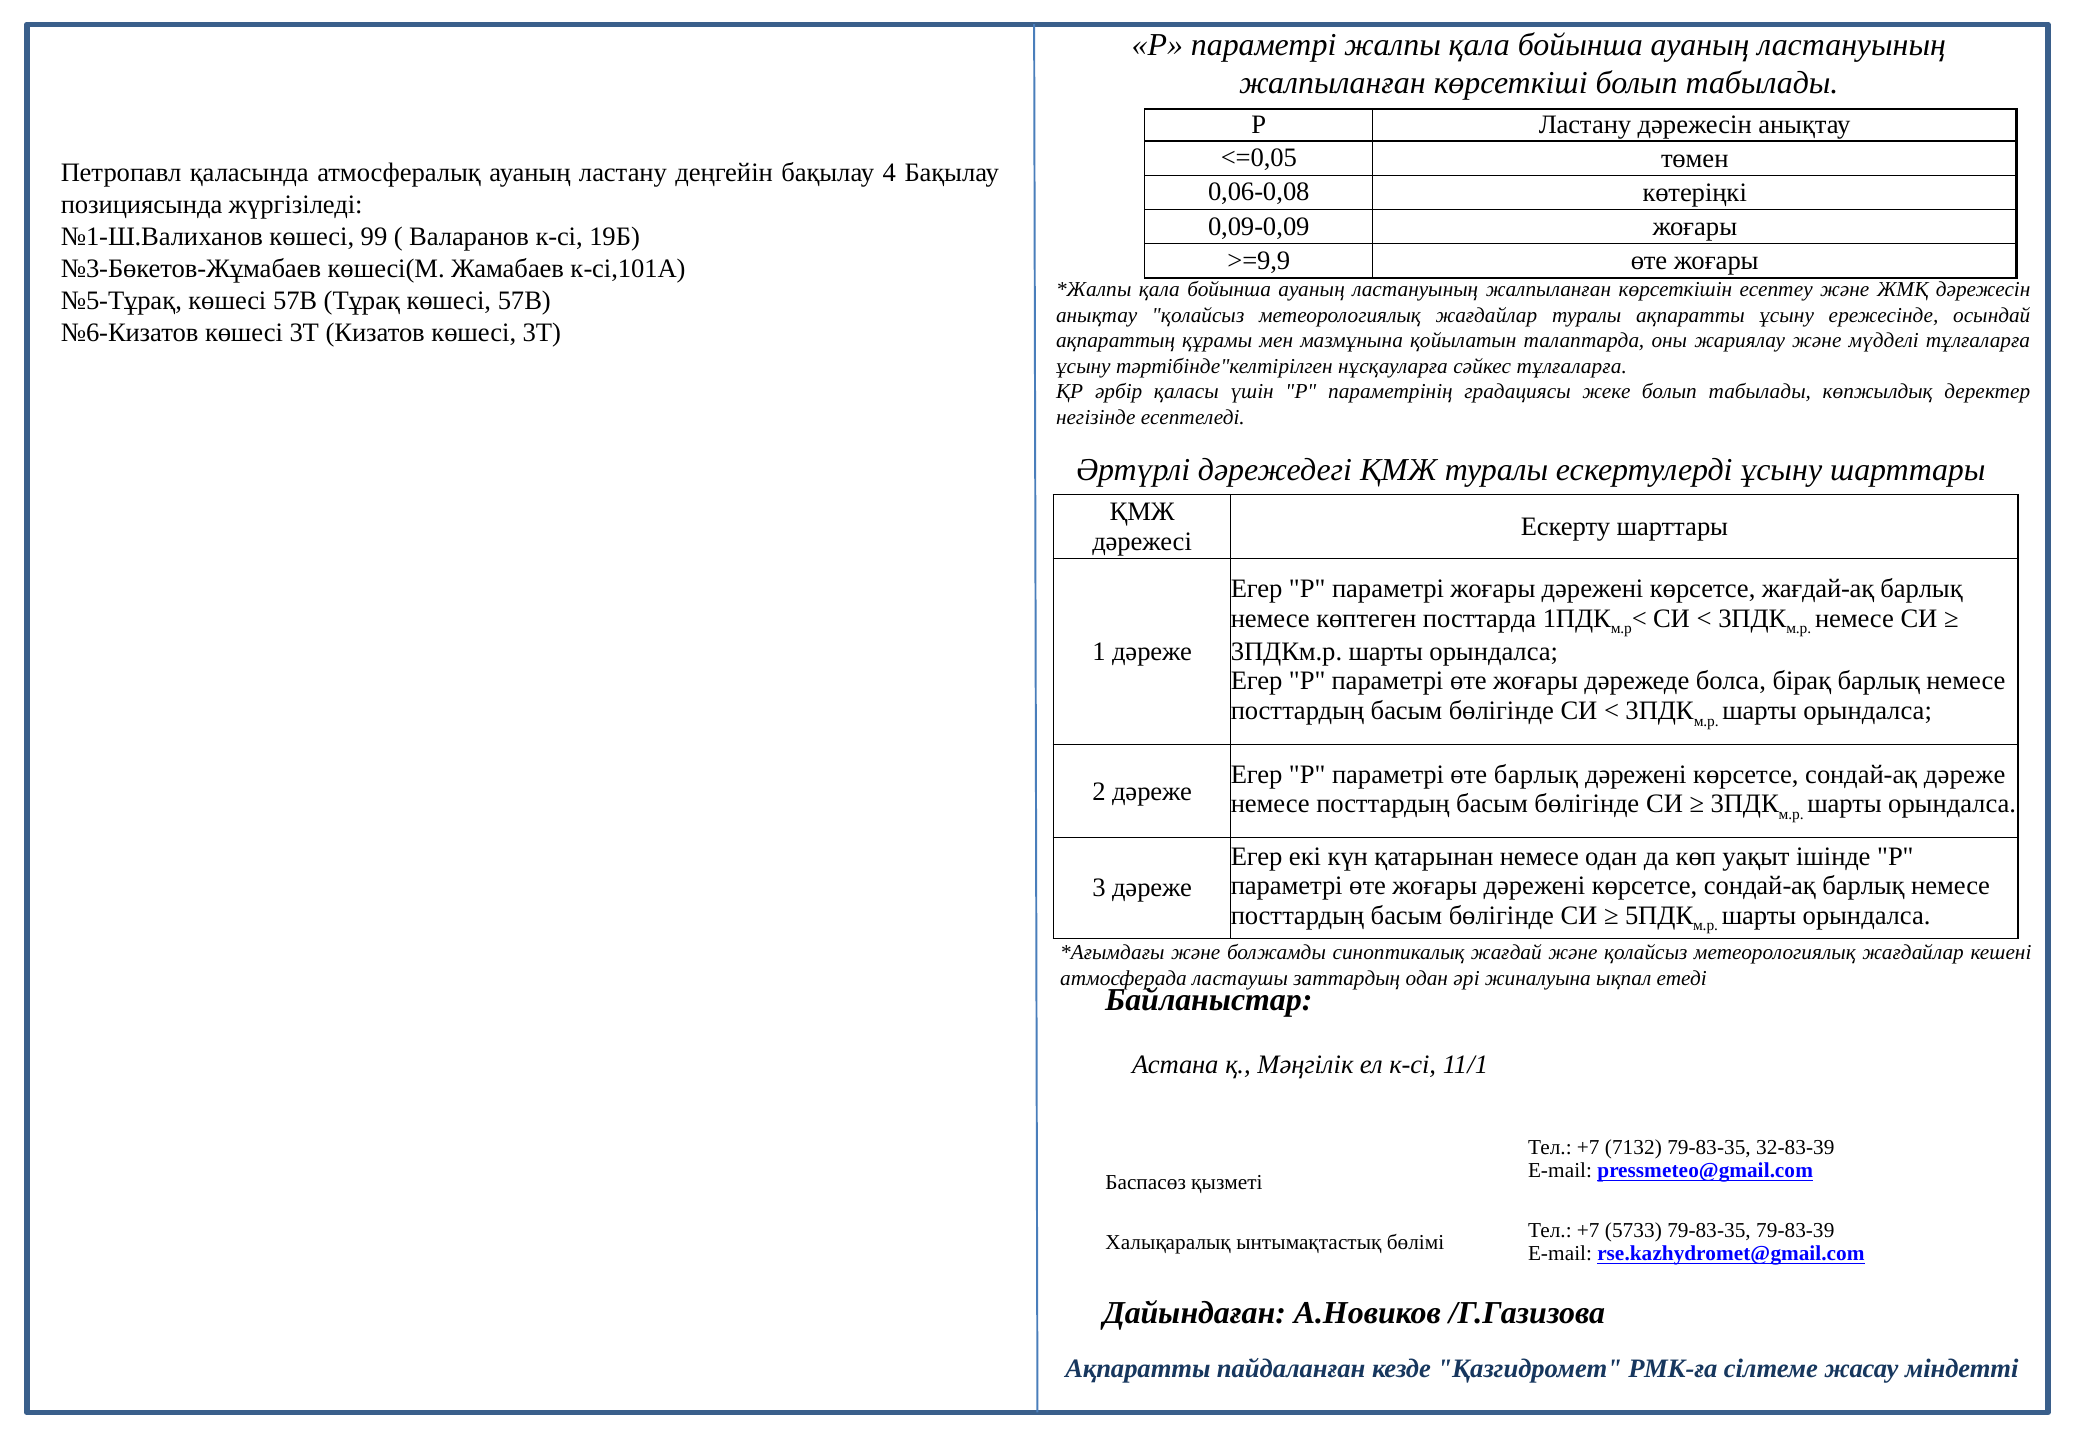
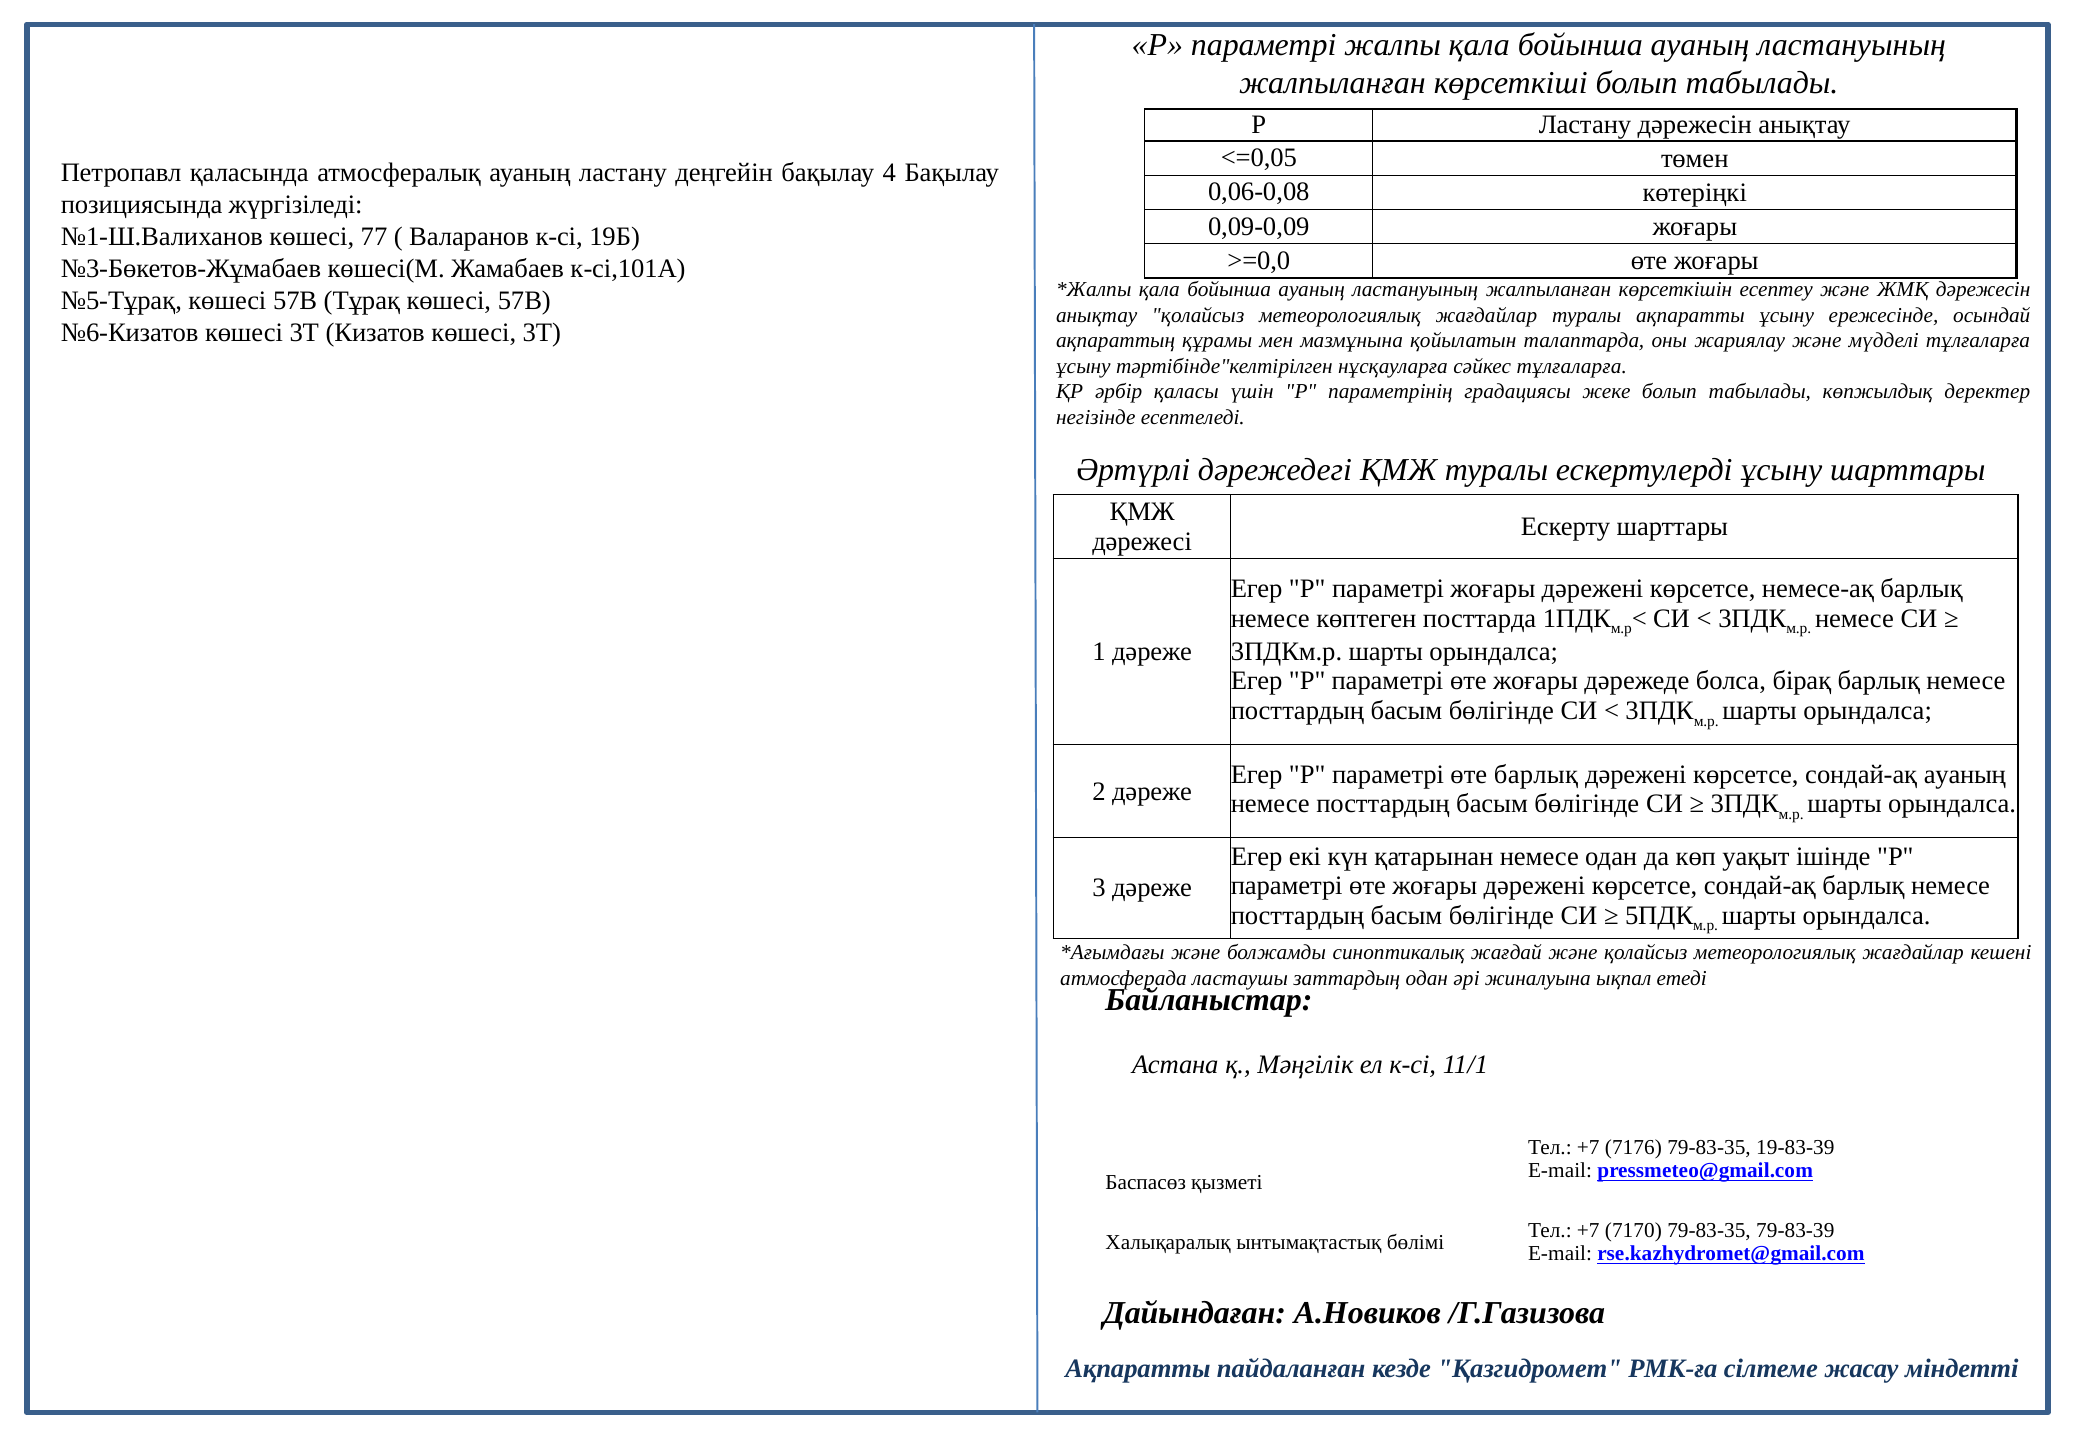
99: 99 -> 77 (374, 236)
>=9,9: >=9,9 -> >=0,0 (1259, 260)
жағдай-ақ: жағдай-ақ -> немесе-ақ (1818, 589)
сондай-ақ дәреже: дәреже -> ауаның (1965, 774)
7132: 7132 -> 7176 (1633, 1147)
32-83-39: 32-83-39 -> 19-83-39 (1795, 1147)
5733: 5733 -> 7170 (1633, 1230)
